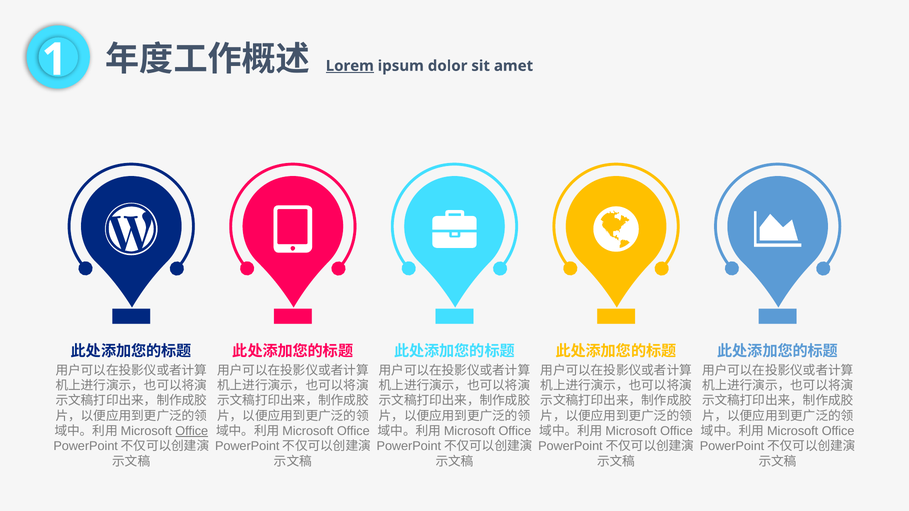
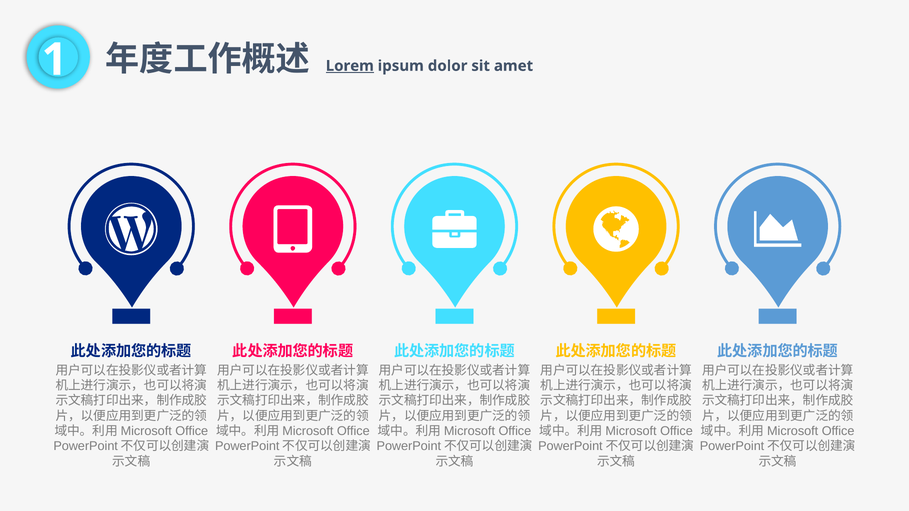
Office underline: present -> none (192, 431)
